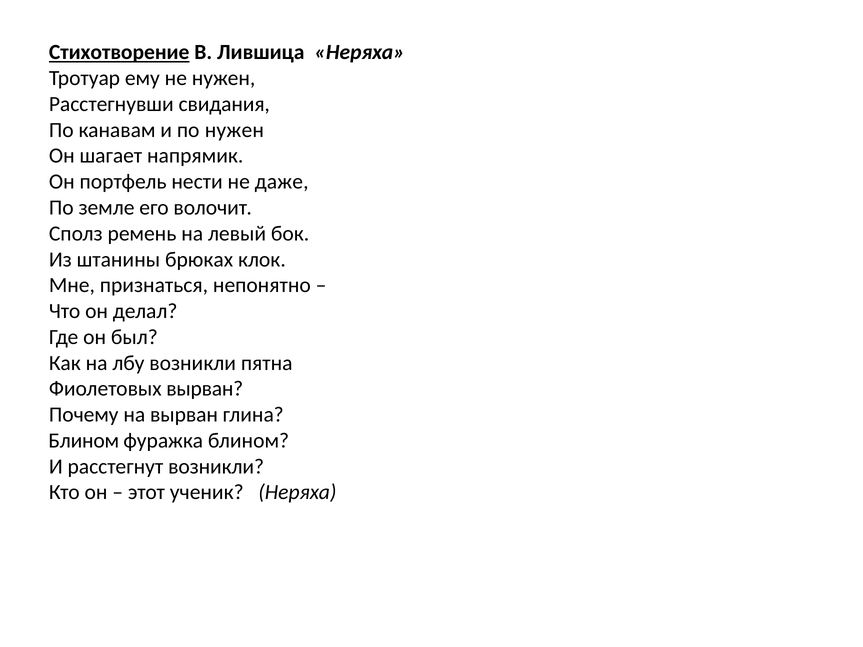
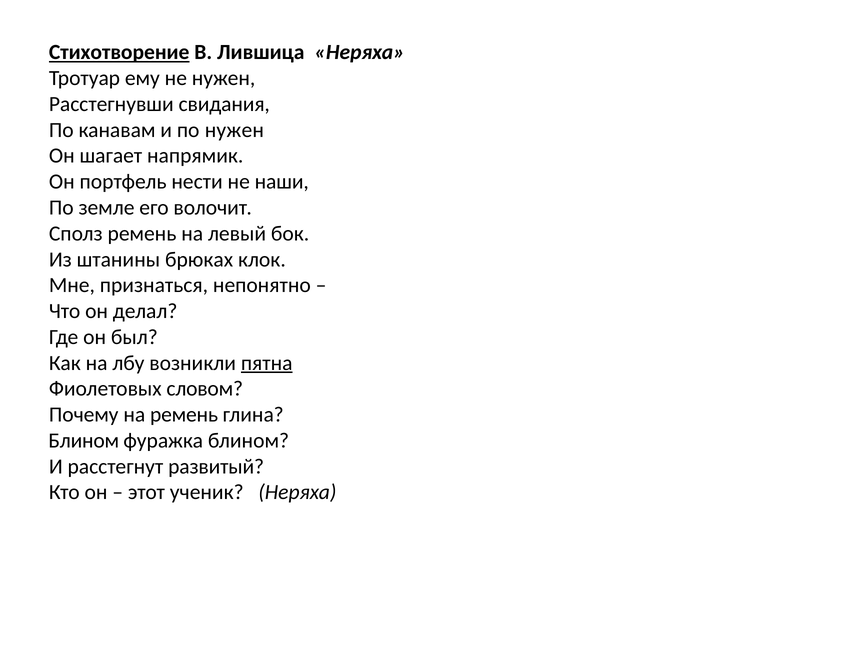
даже: даже -> наши (282, 182)
пятна underline: none -> present (267, 363)
Фиолетовых вырван: вырван -> словом (205, 389)
на вырван: вырван -> ремень (184, 415)
расстегнут возникли: возникли -> развитый (216, 467)
